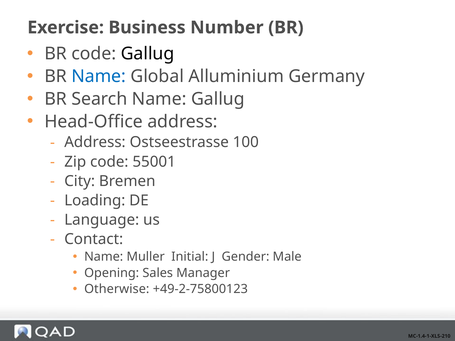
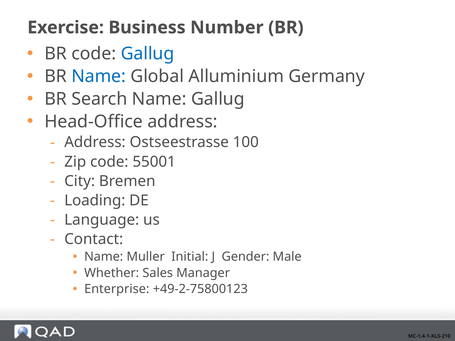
Gallug colour: black -> blue (148, 54)
Opening: Opening -> Whether (112, 273)
Otherwise: Otherwise -> Enterprise (117, 289)
